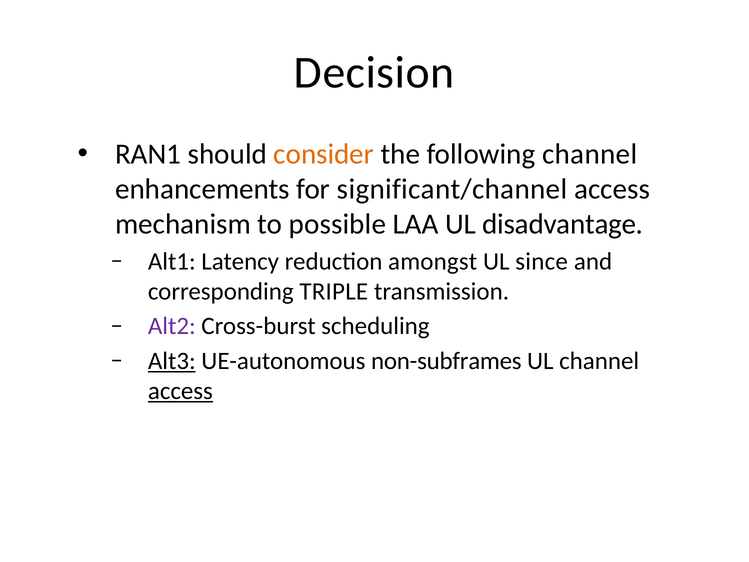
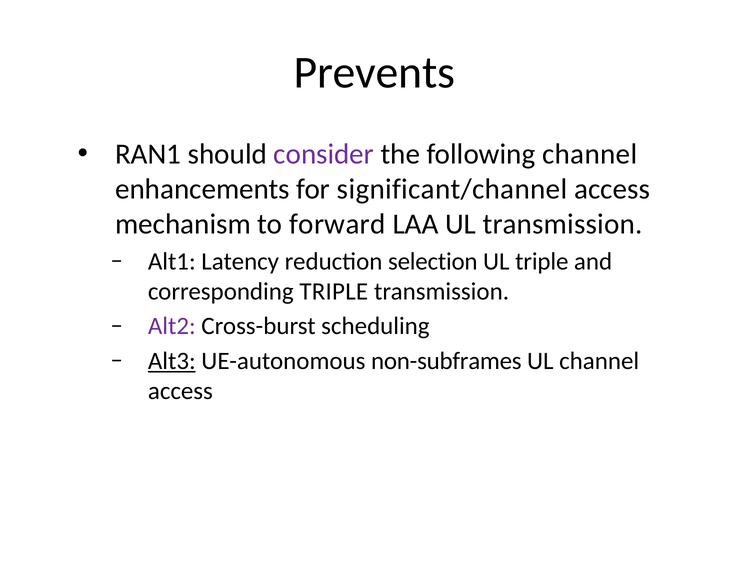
Decision: Decision -> Prevents (374, 73)
consider colour: orange -> purple (324, 154)
possible: possible -> forward (337, 224)
UL disadvantage: disadvantage -> transmission (563, 224)
amongst: amongst -> selection (433, 261)
UL since: since -> triple (542, 261)
access underline: present -> none (180, 391)
